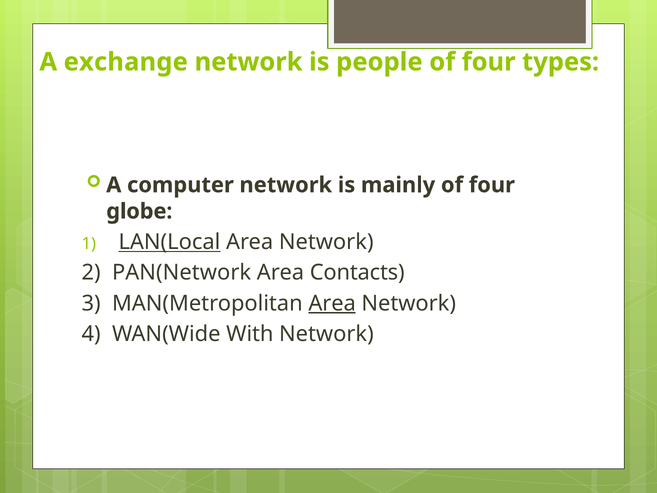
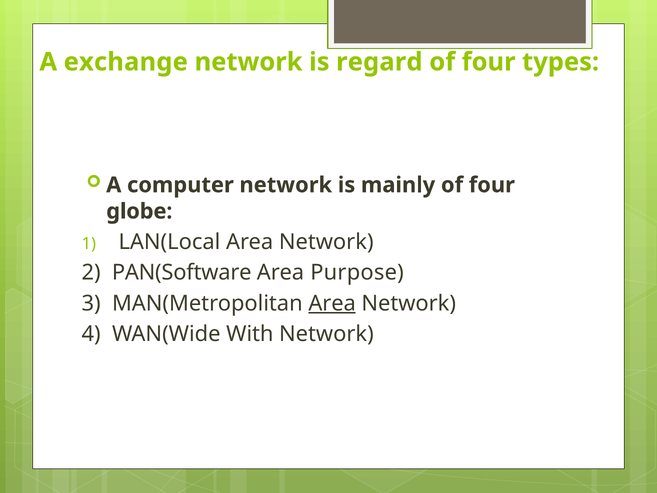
people: people -> regard (379, 62)
LAN(Local underline: present -> none (169, 242)
PAN(Network: PAN(Network -> PAN(Software (182, 273)
Contacts: Contacts -> Purpose (357, 273)
